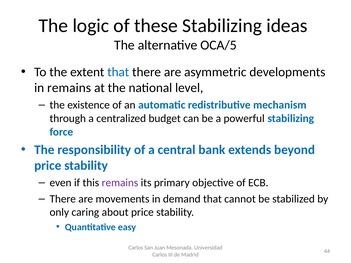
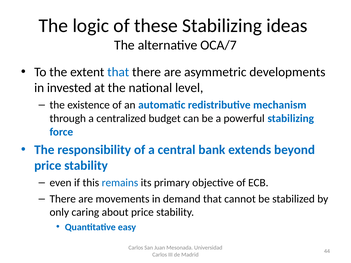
OCA/5: OCA/5 -> OCA/7 (219, 45)
in remains: remains -> invested (69, 88)
remains colour: purple -> blue (120, 183)
